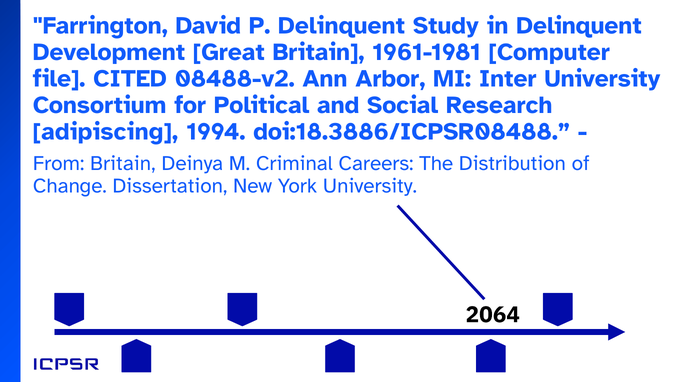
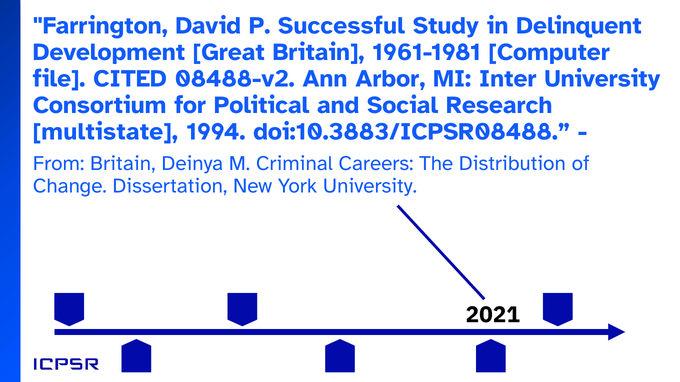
P Delinquent: Delinquent -> Successful (341, 26)
adipiscing: adipiscing -> multistate (105, 132)
doi:18.3886/ICPSR08488: doi:18.3886/ICPSR08488 -> doi:10.3883/ICPSR08488 (412, 132)
2064: 2064 -> 2021 (493, 315)
